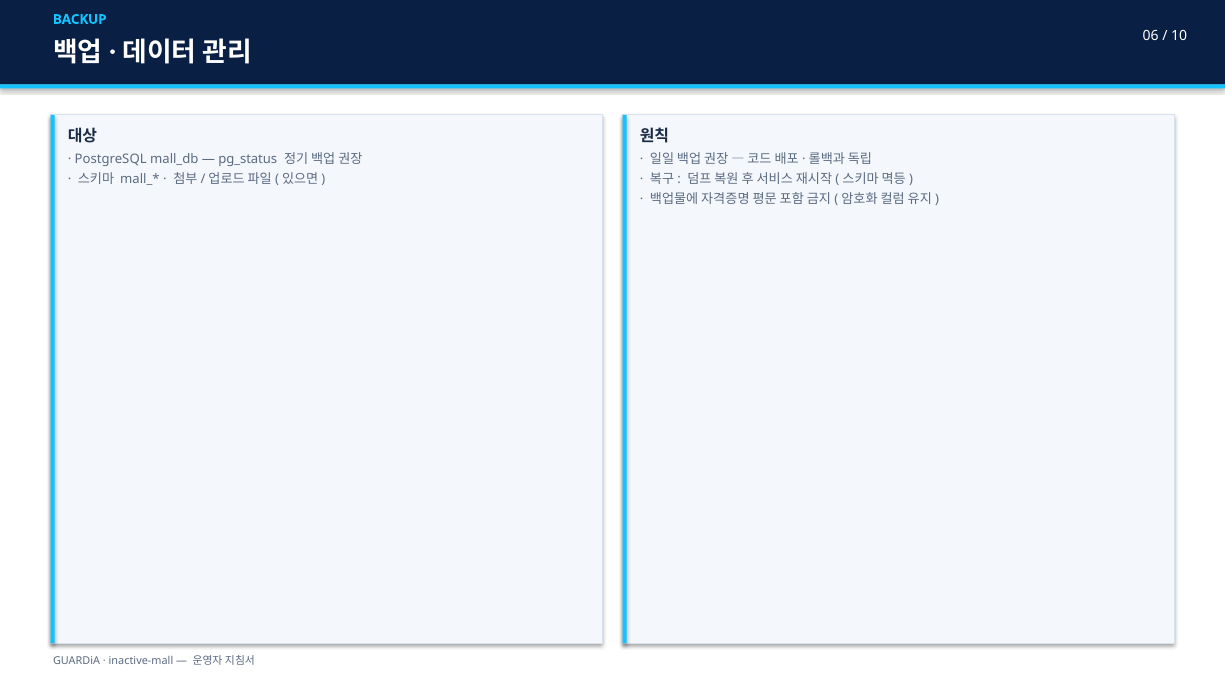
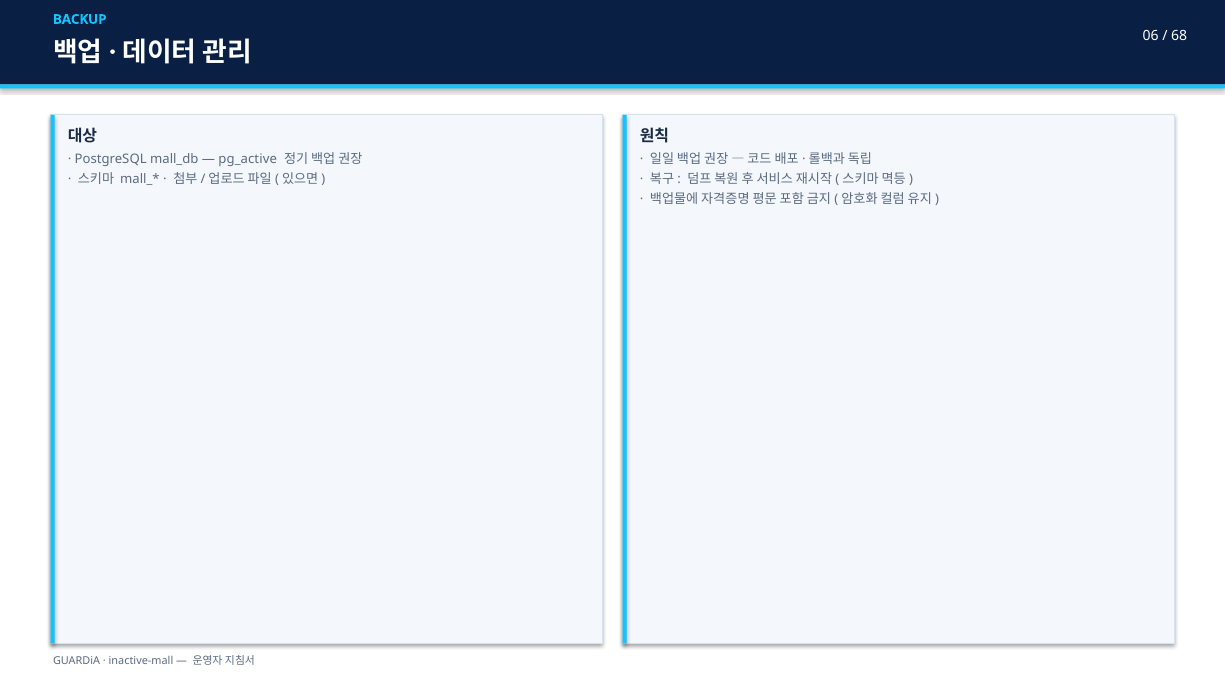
10: 10 -> 68 (1179, 36)
pg_status: pg_status -> pg_active (248, 160)
